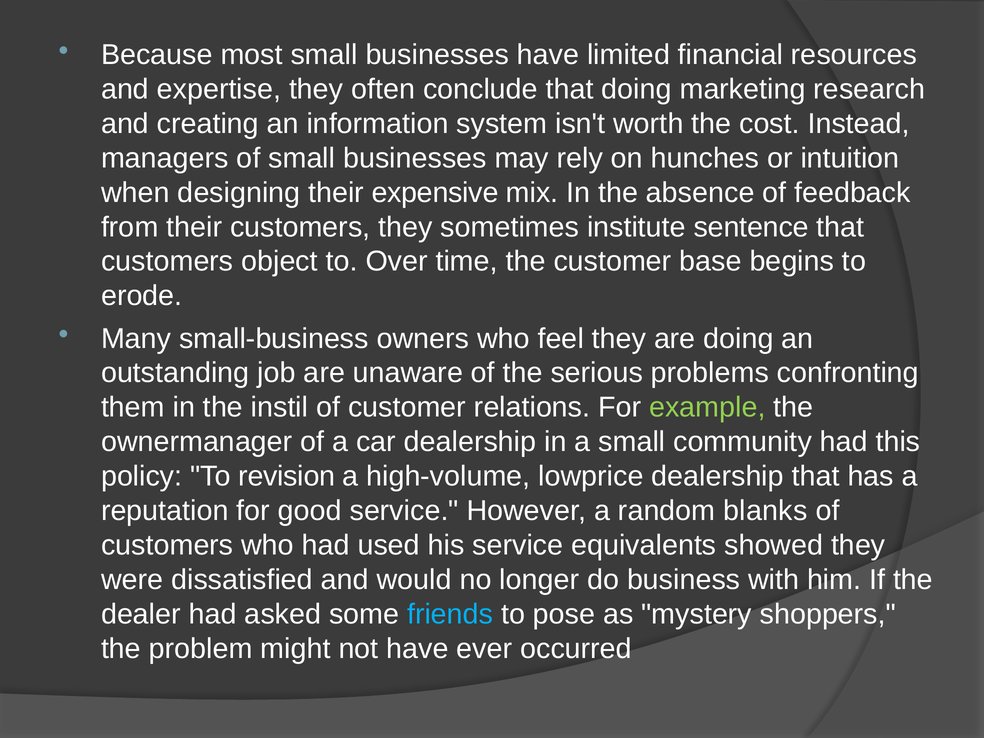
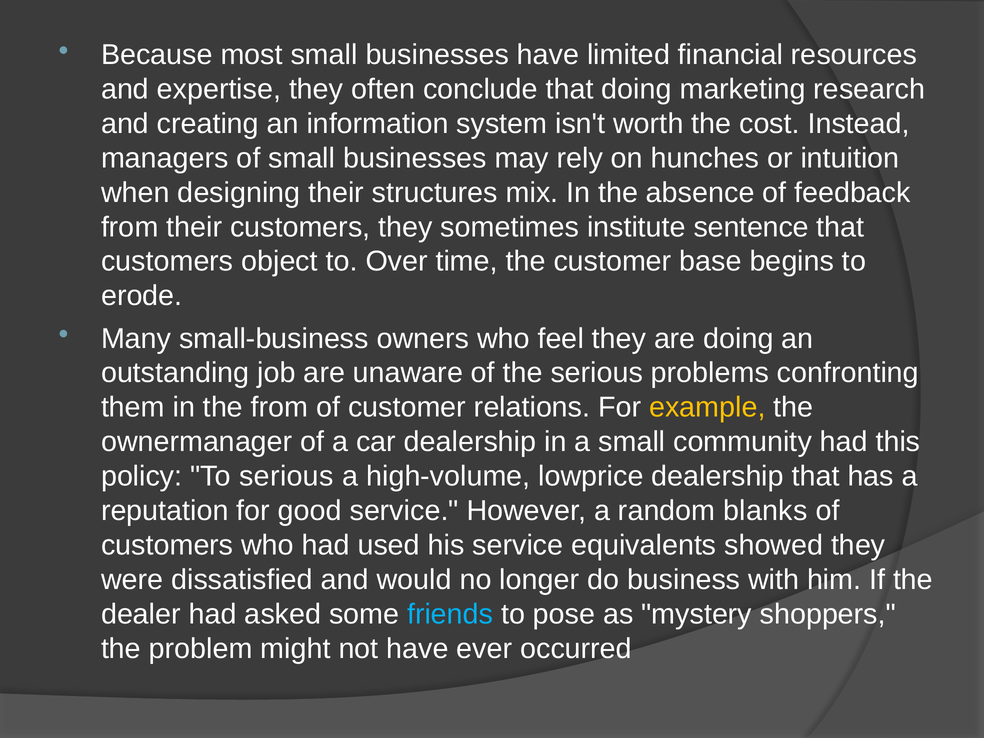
expensive: expensive -> structures (435, 193)
the instil: instil -> from (280, 407)
example colour: light green -> yellow (707, 407)
To revision: revision -> serious (286, 476)
